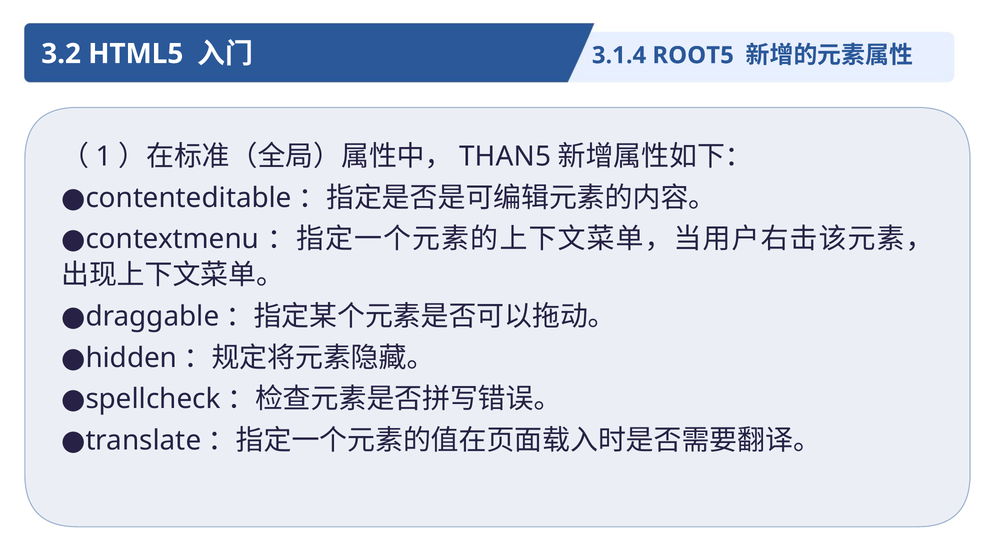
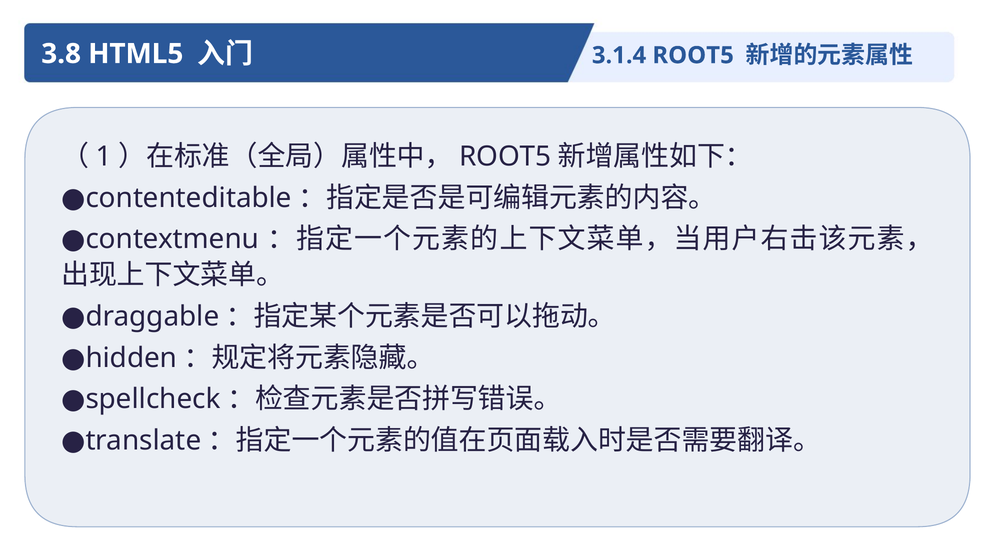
3.2: 3.2 -> 3.8 (61, 54)
THAN5: THAN5 -> ROOT5 (505, 157)
